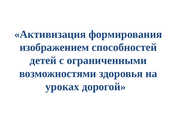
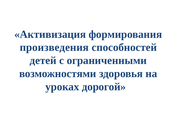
изображением: изображением -> произведения (54, 47)
